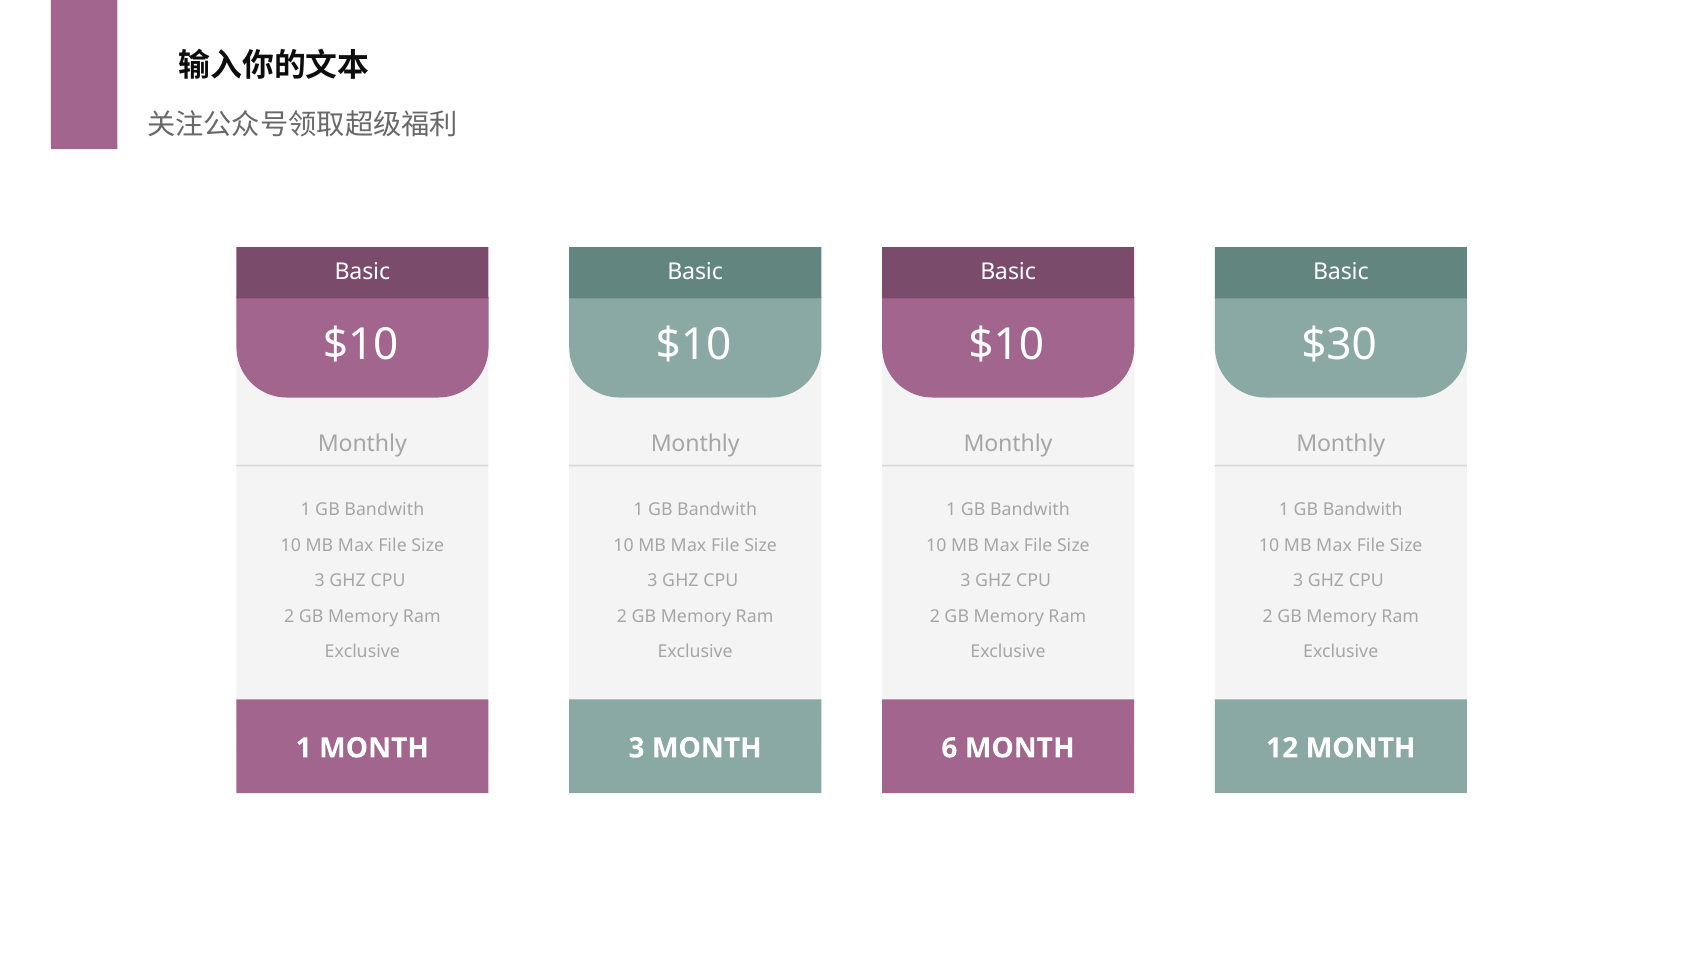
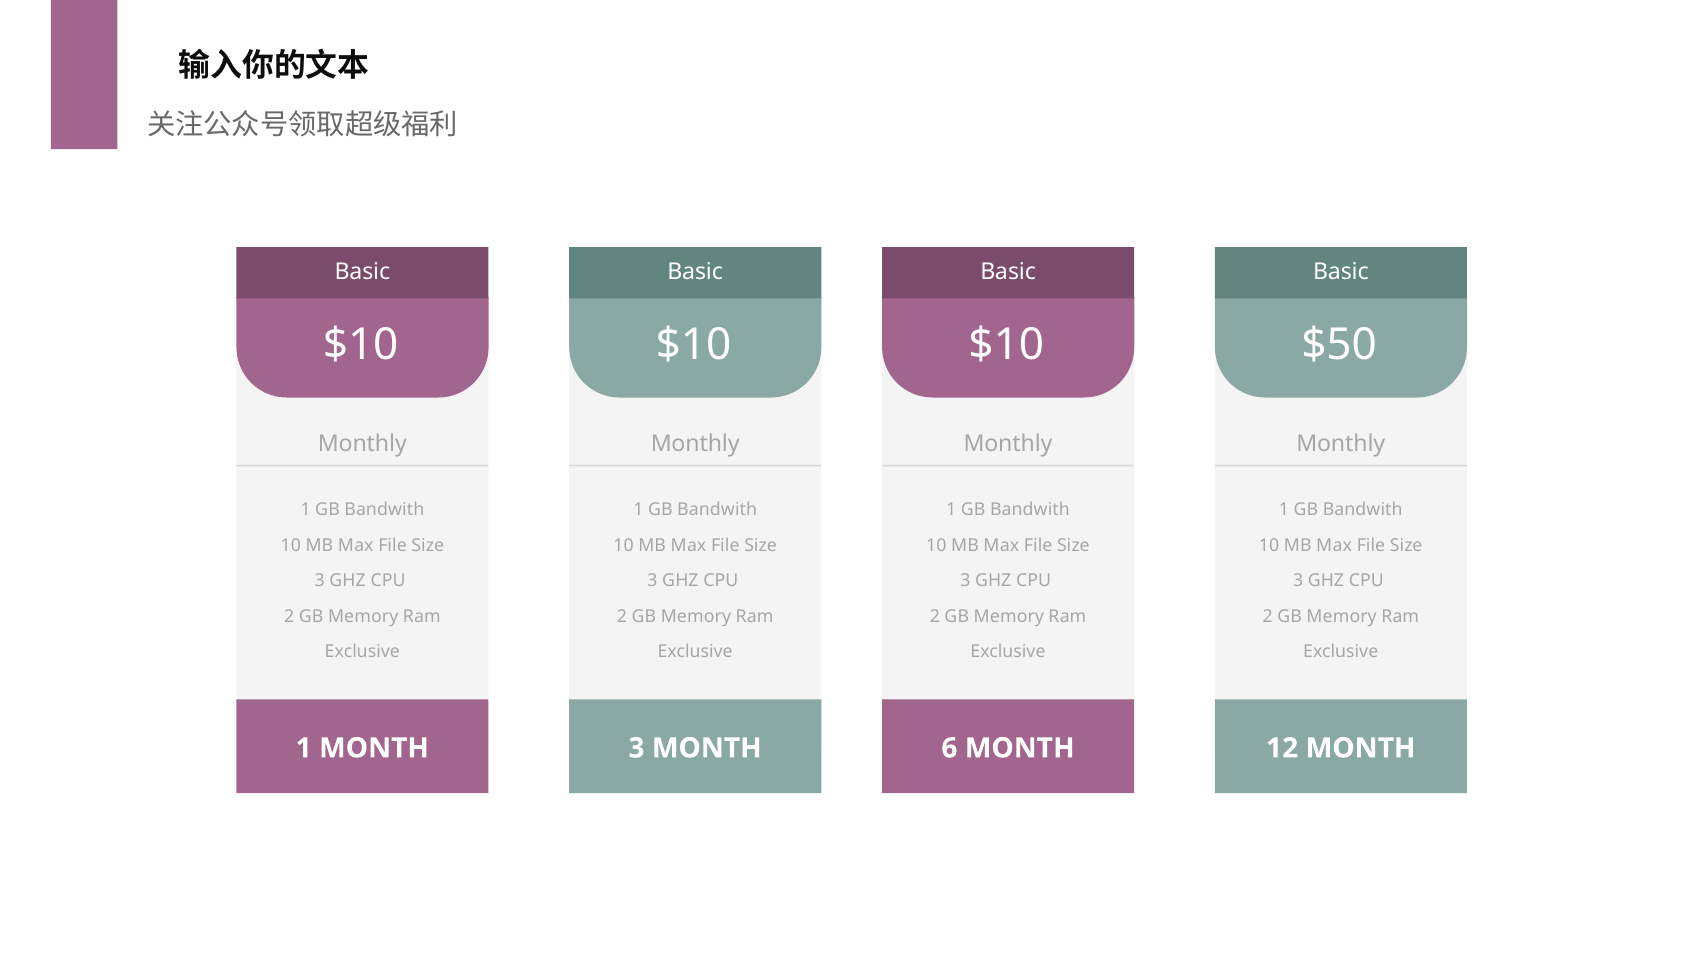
$30: $30 -> $50 (1339, 345)
